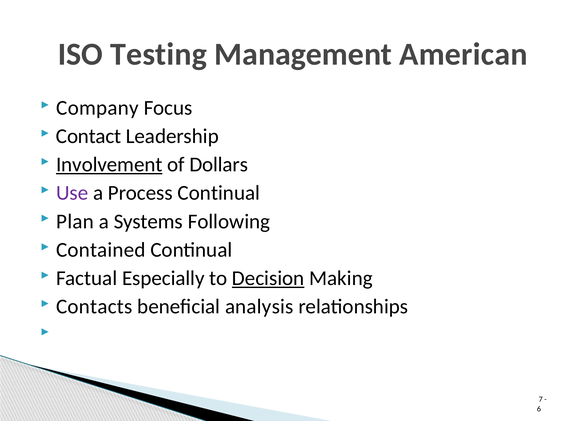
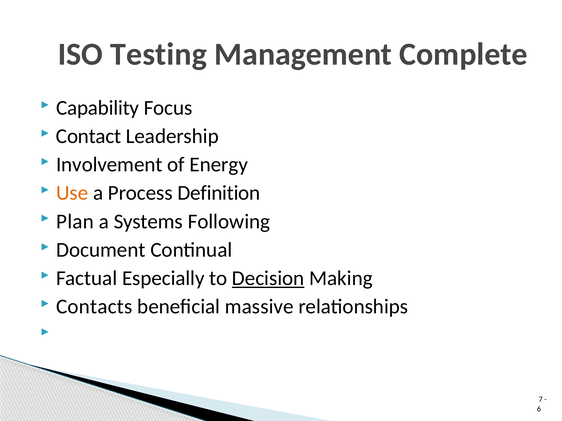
American: American -> Complete (463, 54)
Company: Company -> Capability (98, 108)
Involvement underline: present -> none (109, 165)
Dollars: Dollars -> Energy (219, 165)
Use colour: purple -> orange (72, 193)
Process Continual: Continual -> Definition (219, 193)
Contained: Contained -> Document (101, 250)
analysis: analysis -> massive (259, 307)
